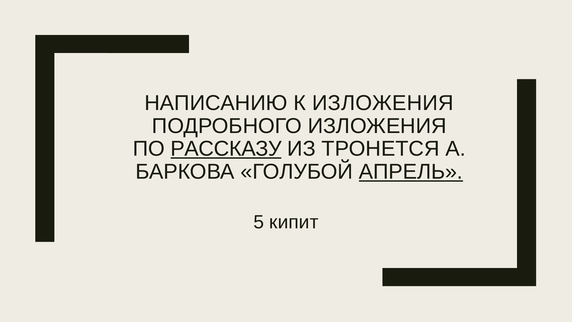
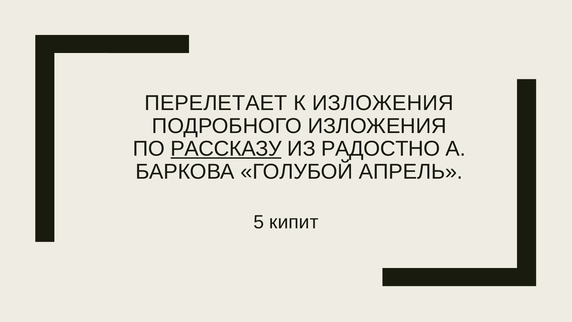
НАПИСАНИЮ: НАПИСАНИЮ -> ПЕРЕЛЕТАЕТ (216, 103)
ТРОНЕТСЯ: ТРОНЕТСЯ -> РАДОСТНО (381, 149)
АПРЕЛЬ underline: present -> none (411, 172)
